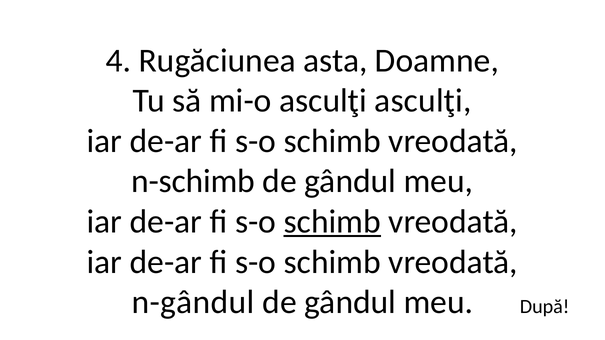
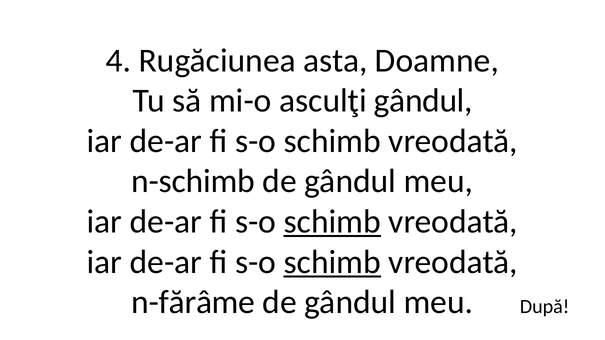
asculţi asculţi: asculţi -> gândul (423, 101)
schimb underline: none -> present (332, 262)
n-gândul: n-gândul -> n-fărâme (193, 303)
